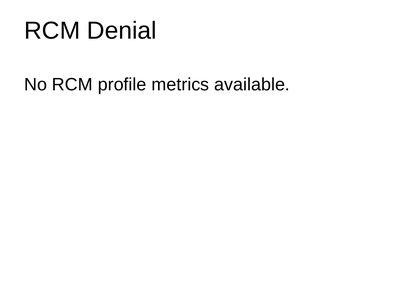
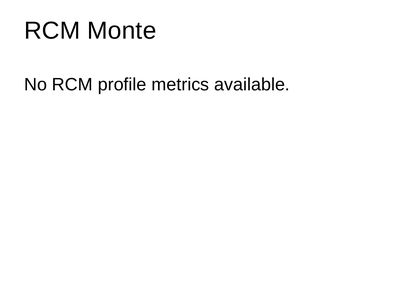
Denial: Denial -> Monte (122, 31)
